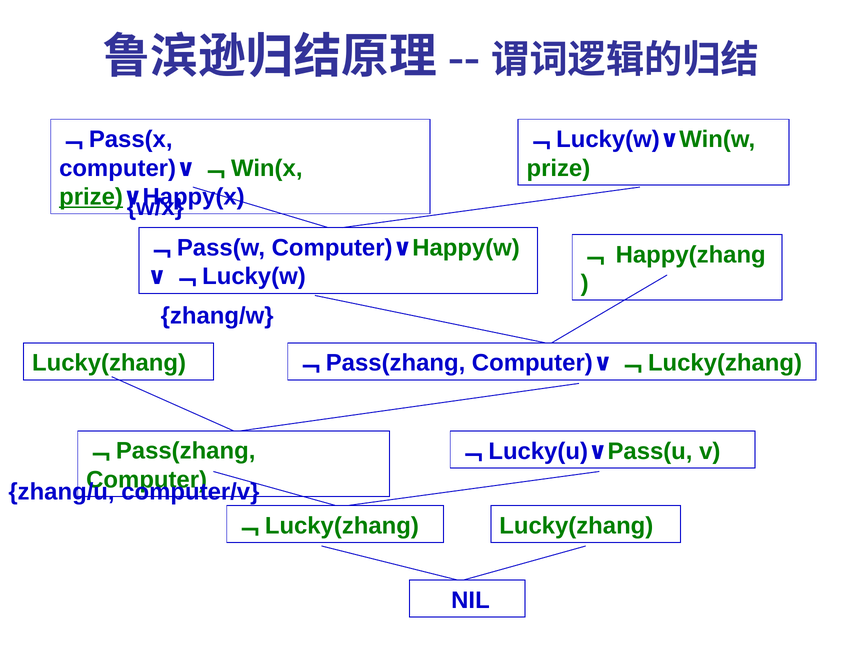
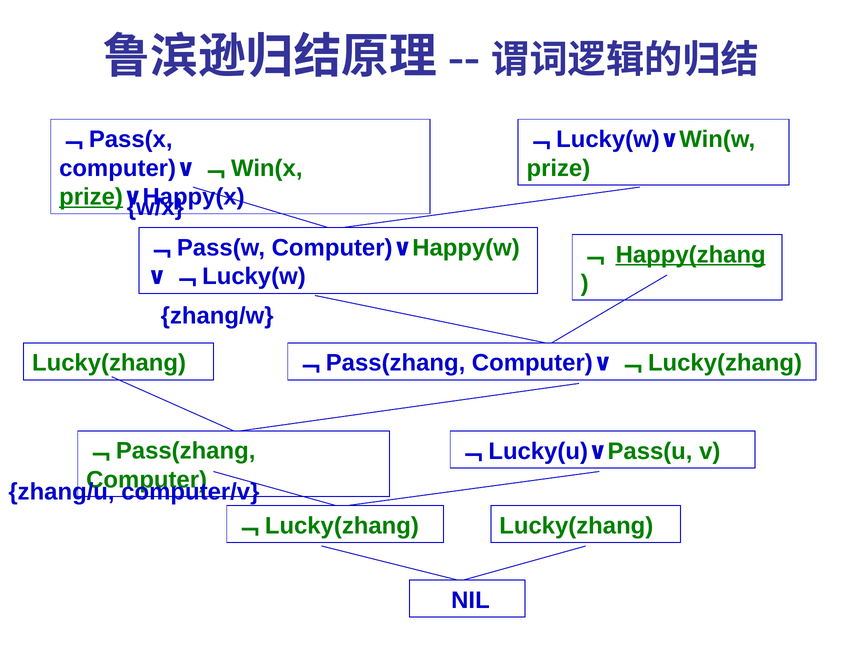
Happy(zhang underline: none -> present (691, 255)
